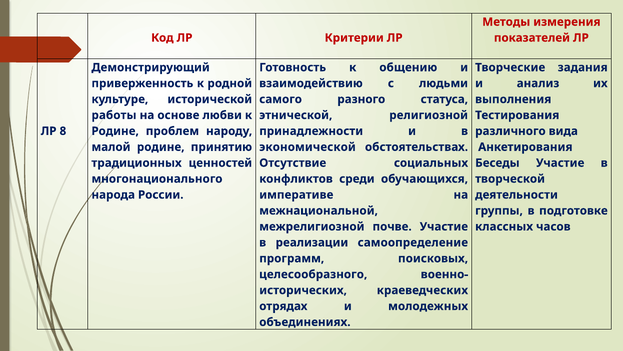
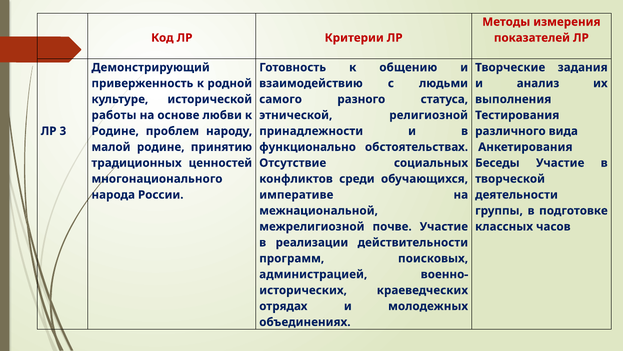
8: 8 -> 3 (63, 131)
экономической: экономической -> функционально (308, 147)
самоопределение: самоопределение -> действительности (413, 242)
целесообразного: целесообразного -> администрацией (313, 274)
